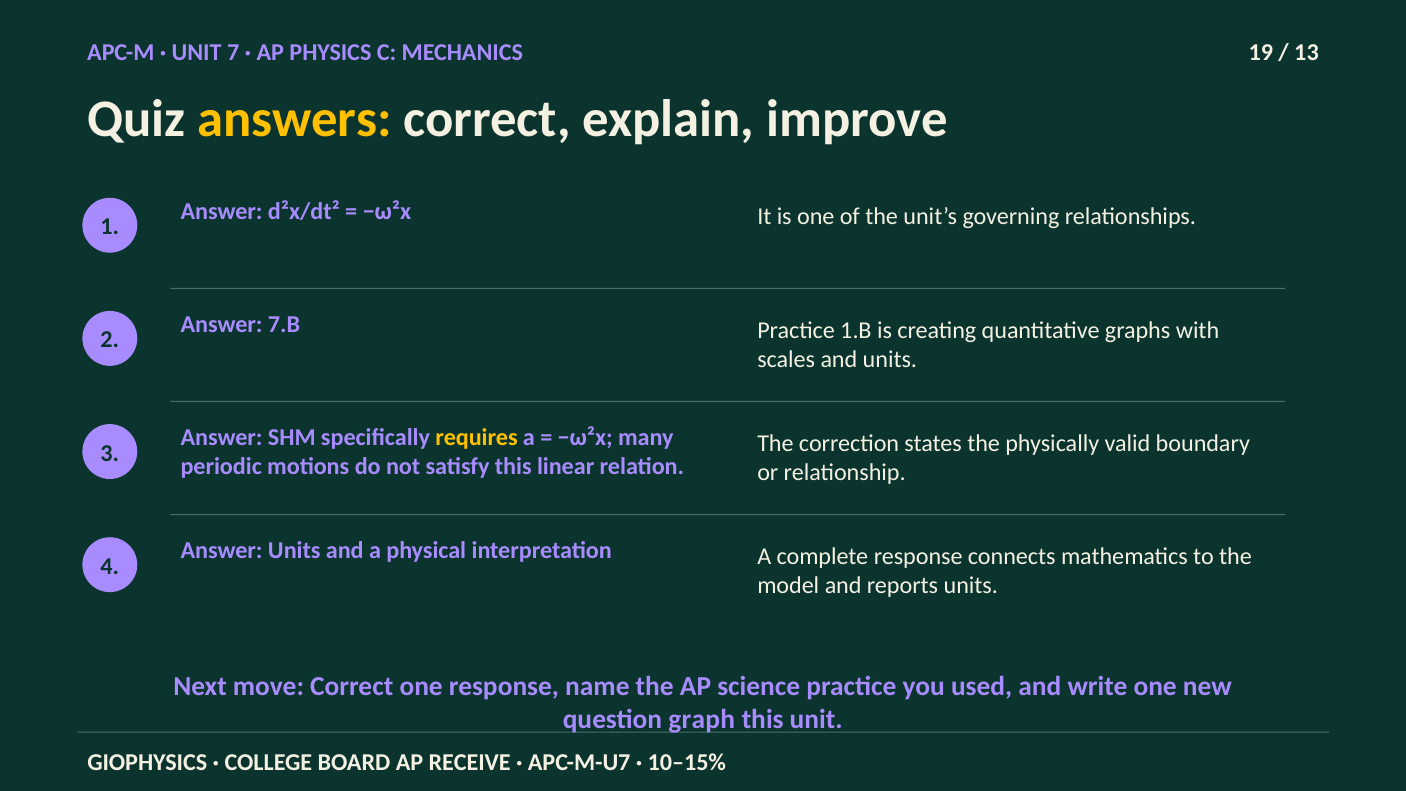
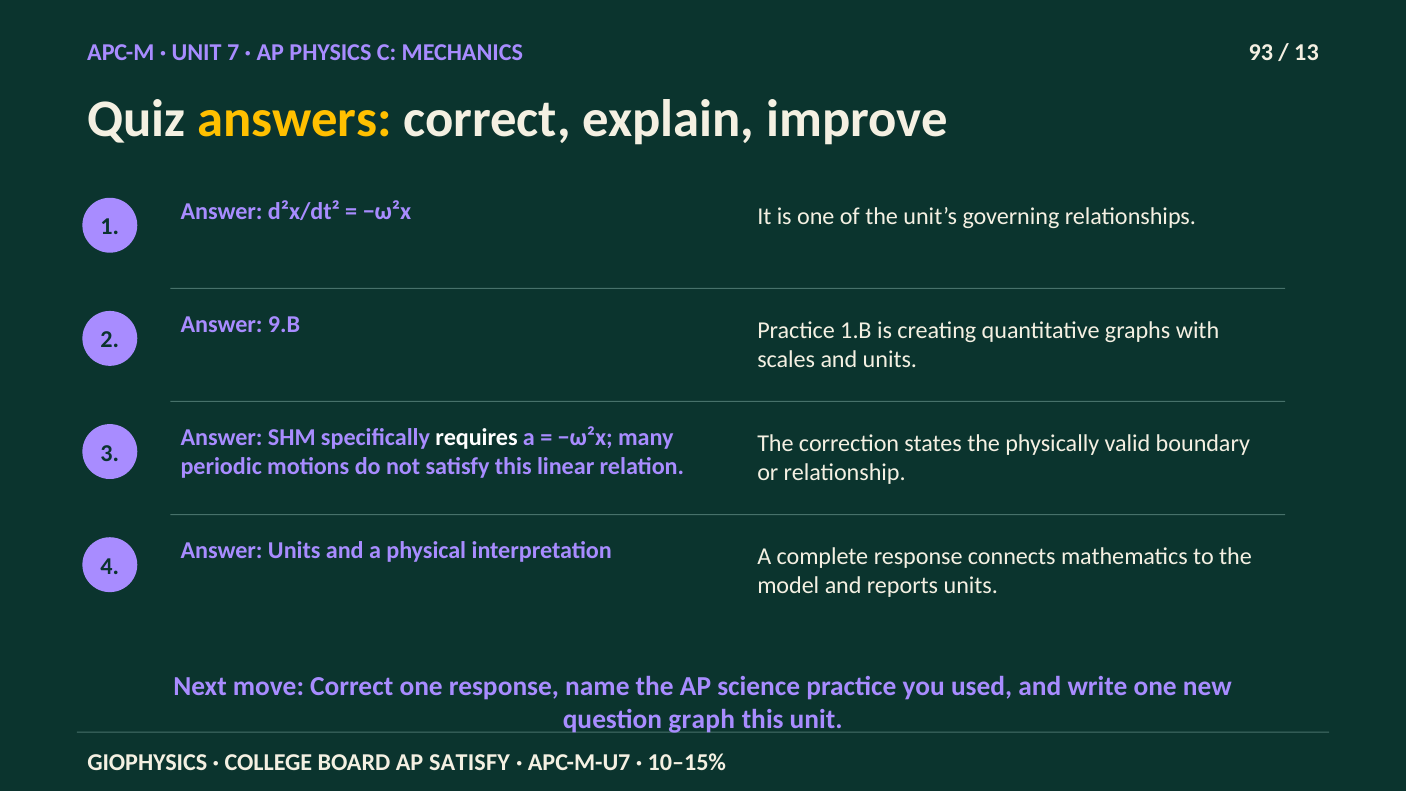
19: 19 -> 93 (1261, 52)
7.B: 7.B -> 9.B (284, 325)
requires colour: yellow -> white (477, 438)
AP RECEIVE: RECEIVE -> SATISFY (470, 763)
